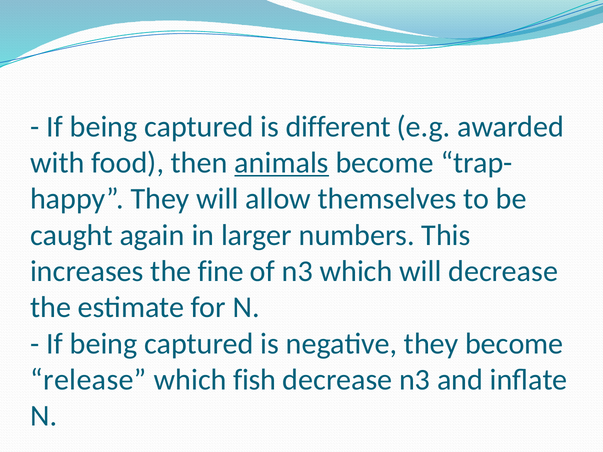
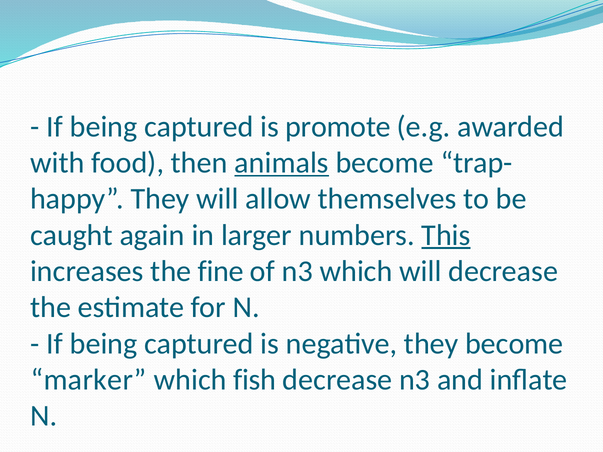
different: different -> promote (338, 127)
This underline: none -> present (446, 235)
release: release -> marker (88, 380)
